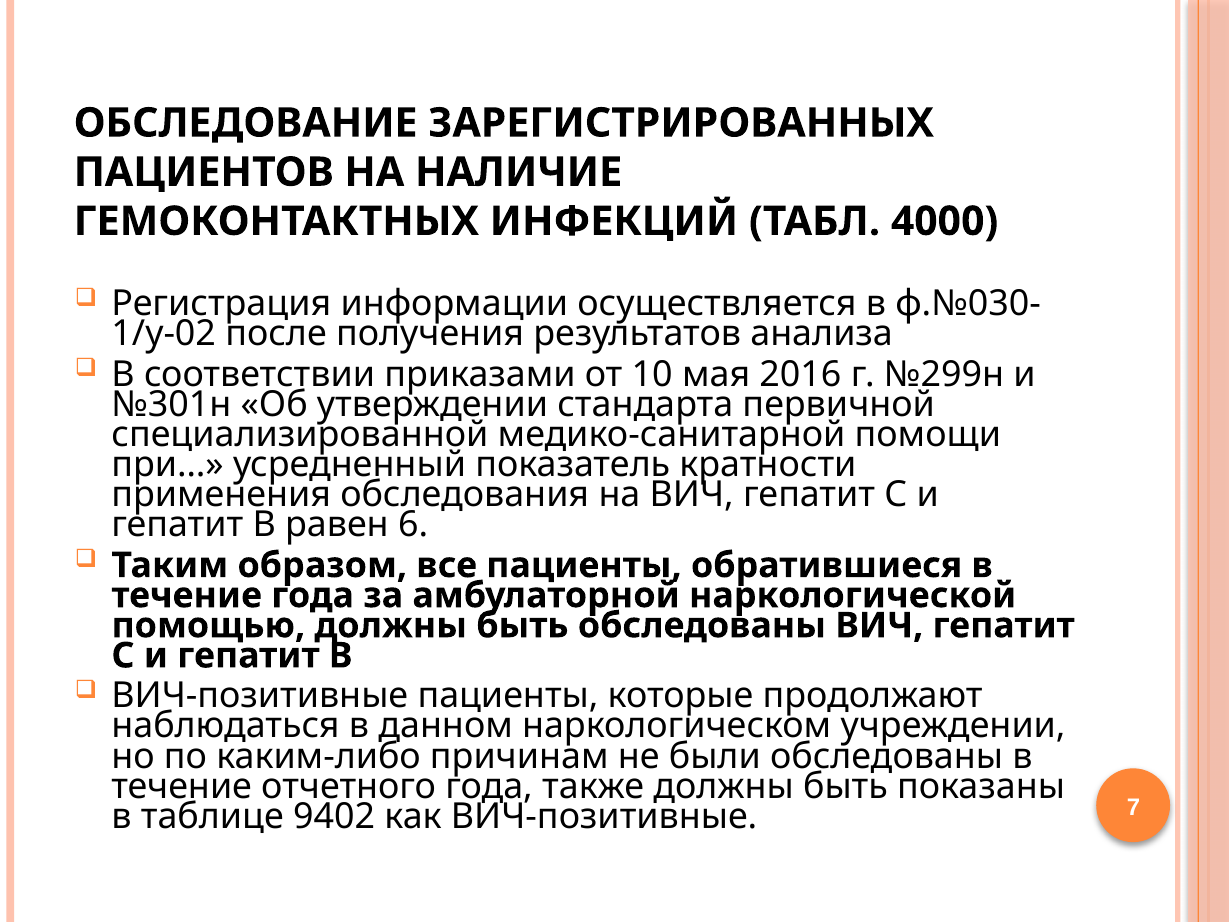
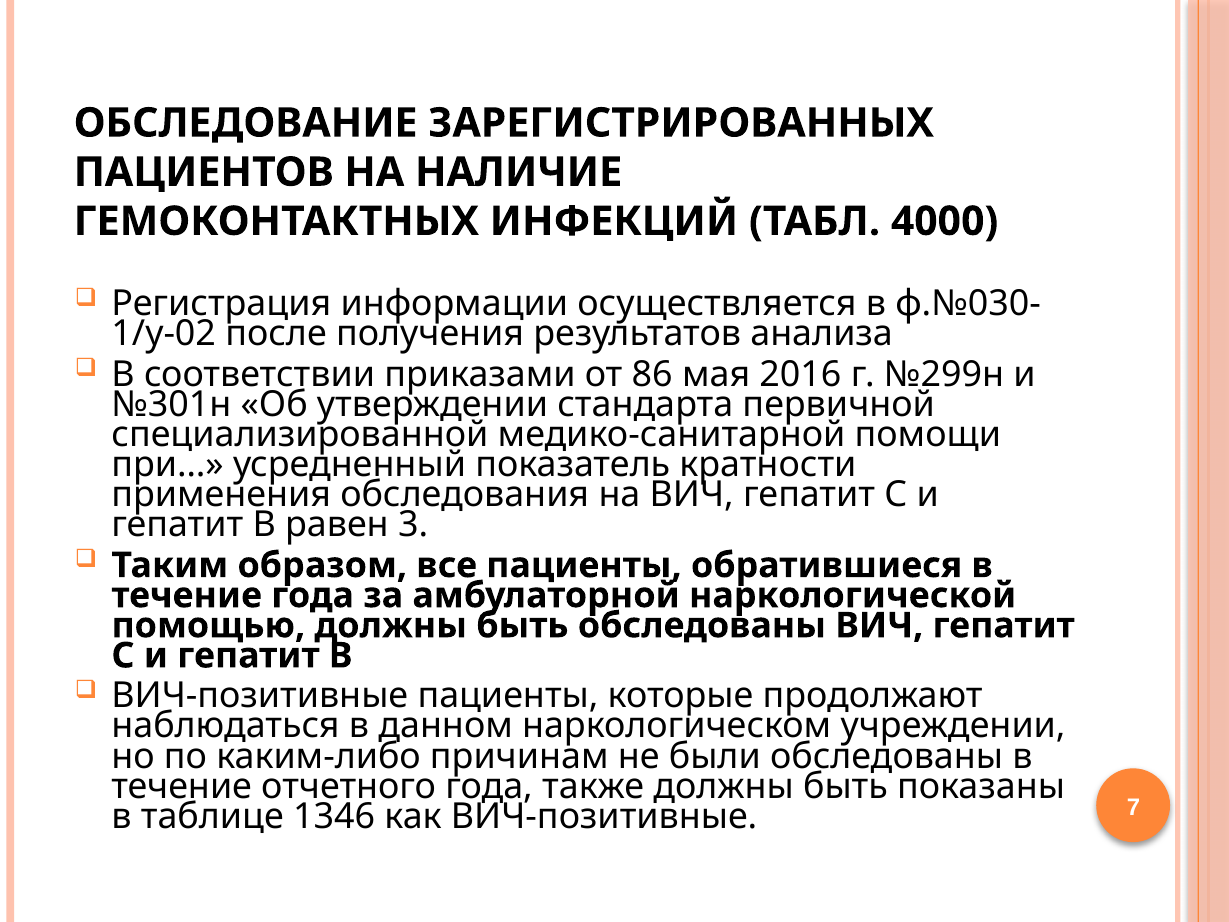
10: 10 -> 86 (652, 374)
6: 6 -> 3 (413, 525)
9402: 9402 -> 1346 (334, 816)
